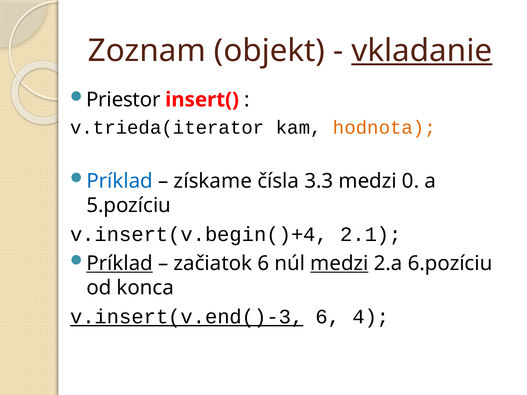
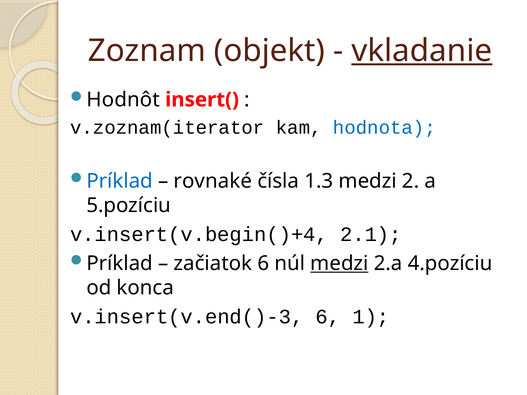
Priestor: Priestor -> Hodnôt (123, 100)
v.trieda(iterator: v.trieda(iterator -> v.zoznam(iterator (167, 128)
hodnota colour: orange -> blue (384, 128)
získame: získame -> rovnaké (213, 181)
3.3: 3.3 -> 1.3 (319, 181)
0: 0 -> 2 (411, 181)
Príklad underline: present -> none (120, 263)
6.pozíciu: 6.pozíciu -> 4.pozíciu (450, 263)
v.insert(v.end()-3 underline: present -> none (187, 317)
4: 4 -> 1 (371, 317)
